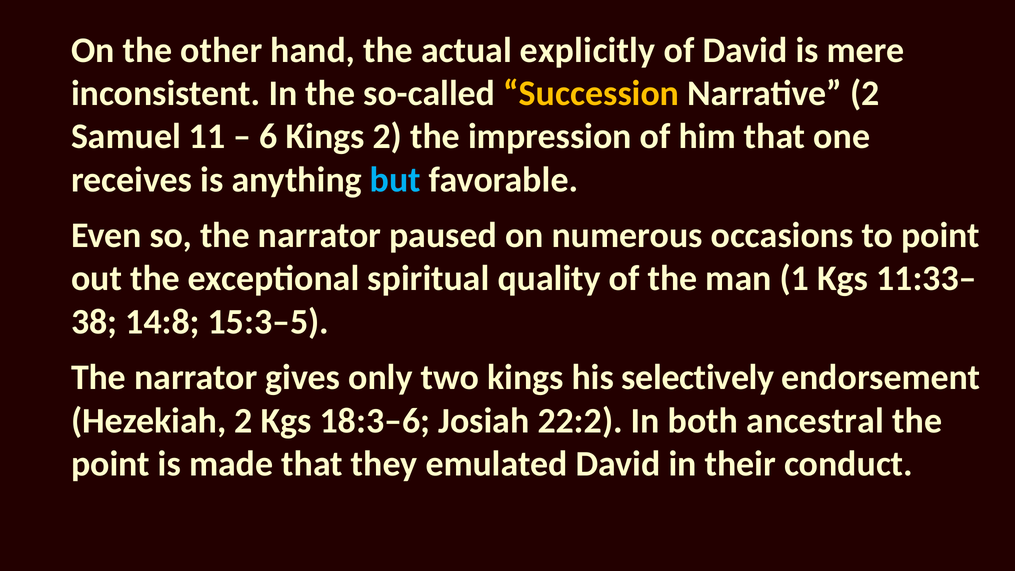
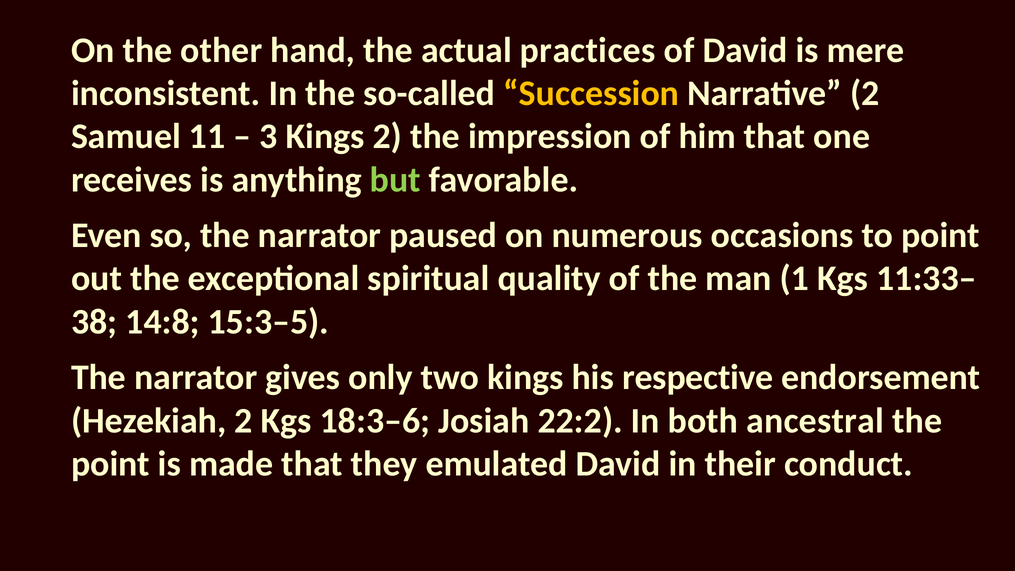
explicitly: explicitly -> practices (588, 50)
6: 6 -> 3 (269, 137)
but colour: light blue -> light green (395, 180)
selectively: selectively -> respective (698, 378)
